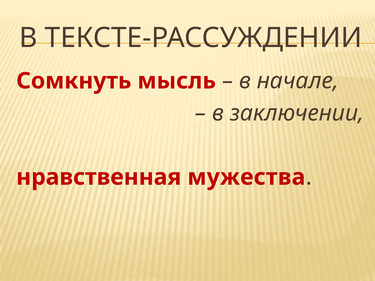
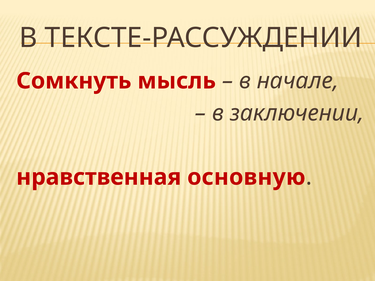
мужества: мужества -> основную (246, 177)
